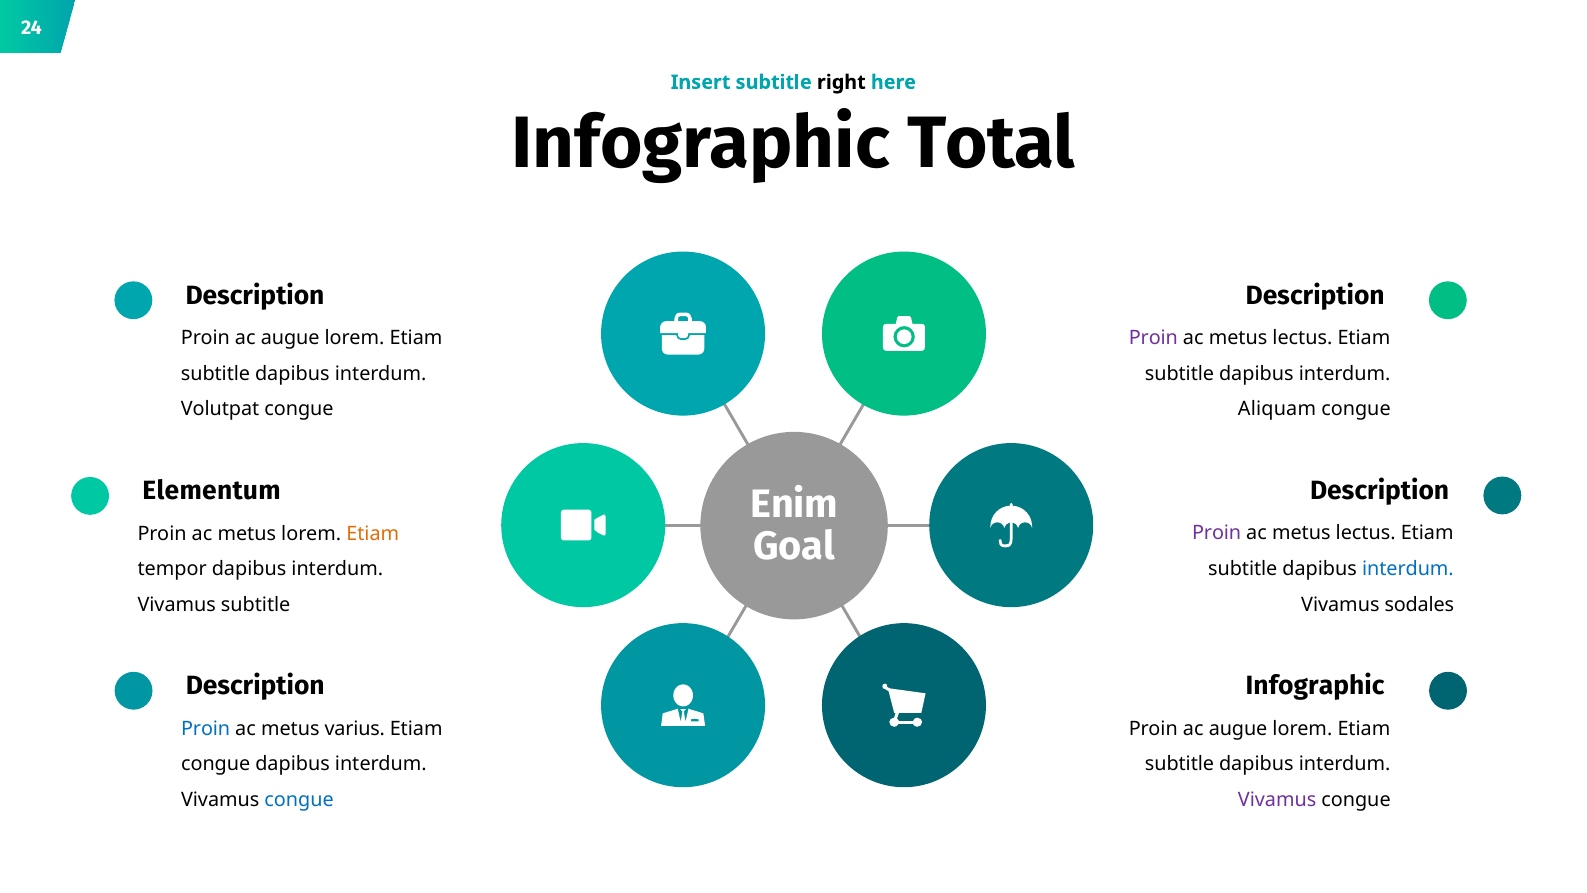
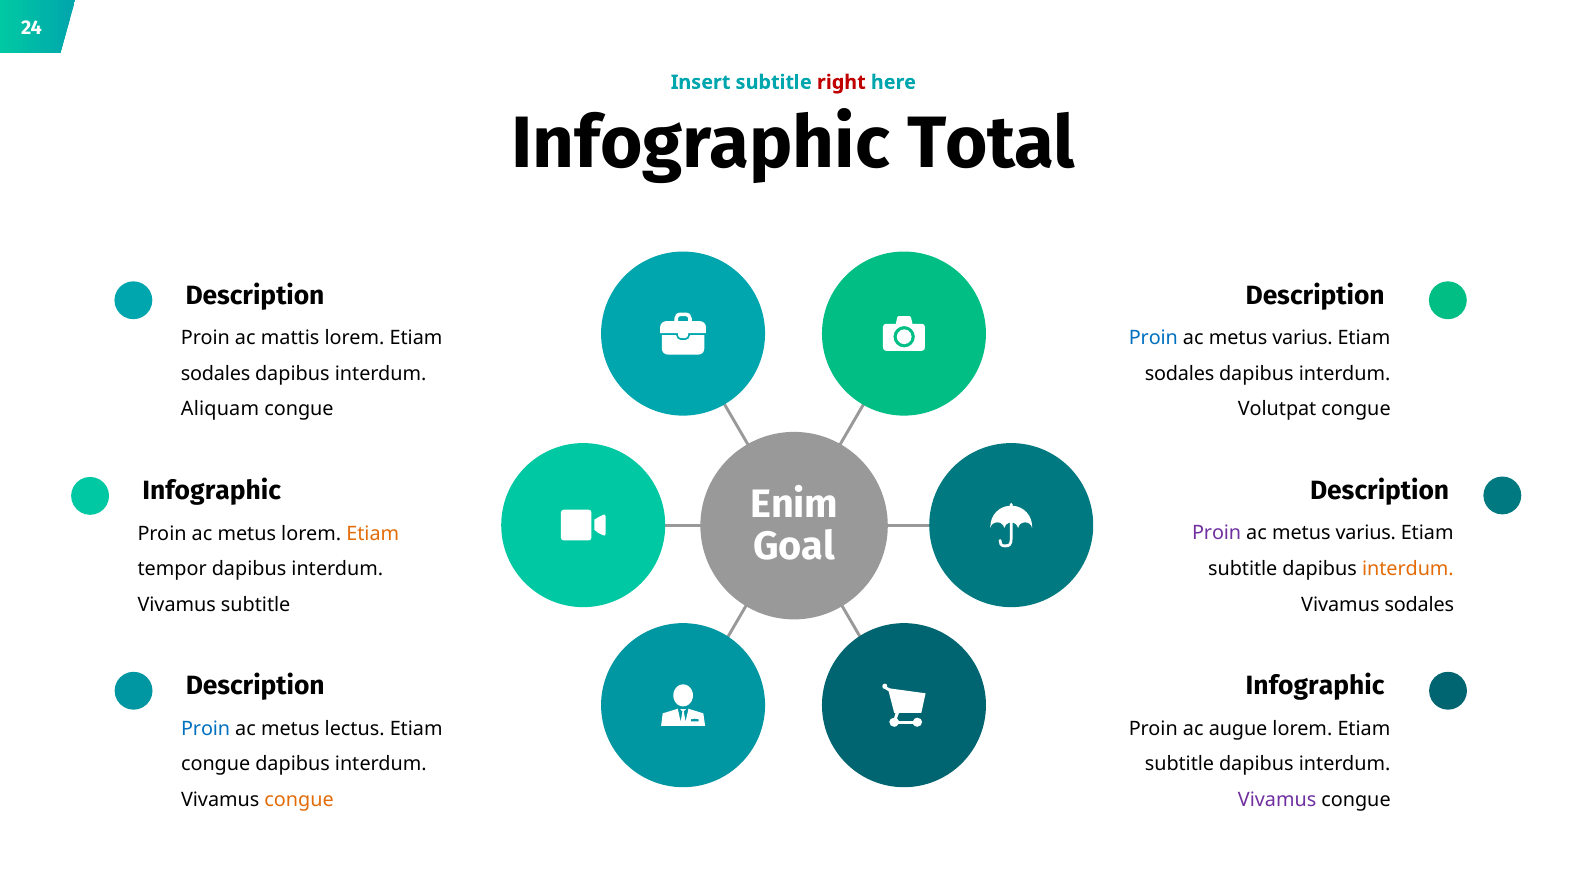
right colour: black -> red (841, 82)
augue: augue -> mattis (290, 338)
Proin colour: purple -> blue (1153, 338)
lectus: lectus -> varius (1303, 338)
subtitle: subtitle -> sodales (216, 374)
subtitle: subtitle -> sodales (1180, 374)
Volutpat: Volutpat -> Aliquam (220, 409)
Aliquam: Aliquam -> Volutpat (1277, 409)
Elementum: Elementum -> Infographic (212, 491)
lectus: lectus -> varius (1366, 533)
interdum colour: blue -> orange (1408, 569)
varius: varius -> lectus (355, 728)
congue colour: blue -> orange (299, 800)
